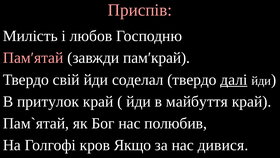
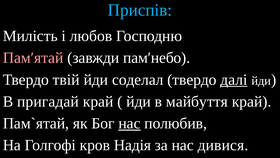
Приспів colour: pink -> light blue (140, 10)
пам′край: пам′край -> пам′небо (157, 58)
свій: свій -> твій (66, 79)
притулок: притулок -> пригадай (48, 101)
нас underline: none -> present (129, 123)
Якщо: Якщо -> Надія (132, 145)
